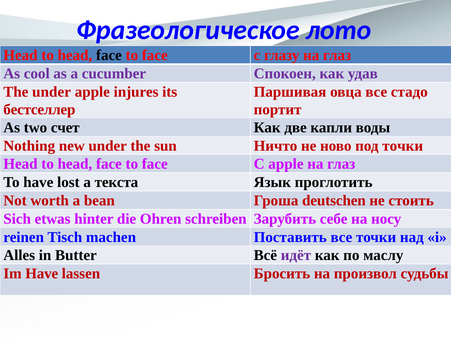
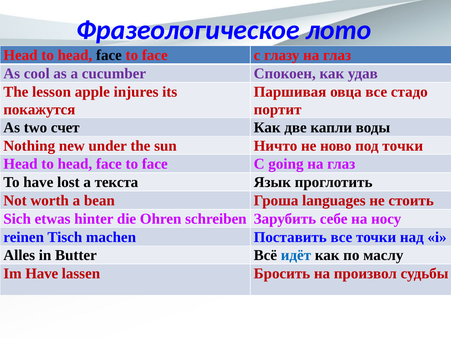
The under: under -> lesson (52, 92)
бестселлер: бестселлер -> покажутся (39, 110)
С apple: apple -> going (286, 164)
deutschen: deutschen -> languages (334, 201)
идёт colour: purple -> blue (296, 256)
